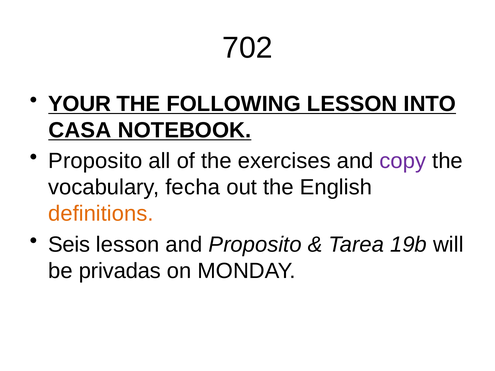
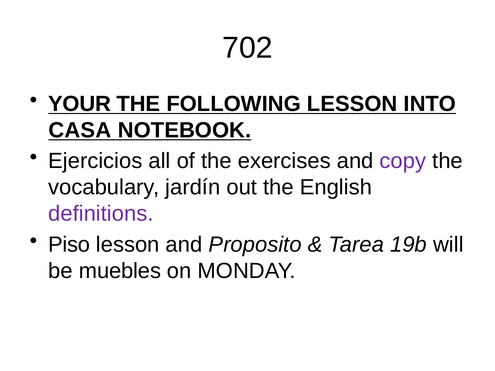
Proposito: Proposito -> Ejercicios (95, 161)
fecha: fecha -> jardín (193, 187)
definitions colour: orange -> purple (101, 214)
Seis: Seis -> Piso (69, 245)
privadas: privadas -> muebles (120, 271)
